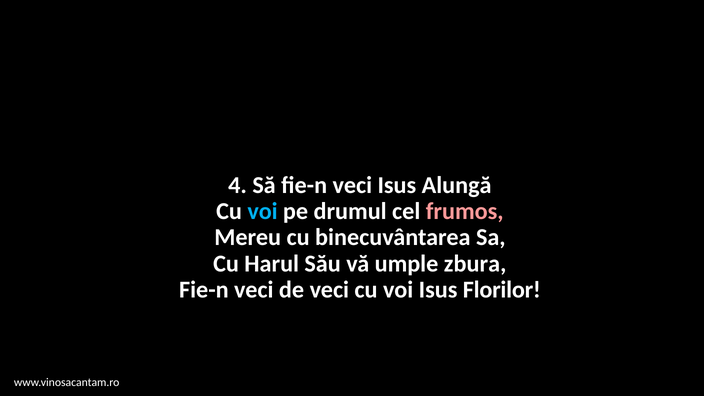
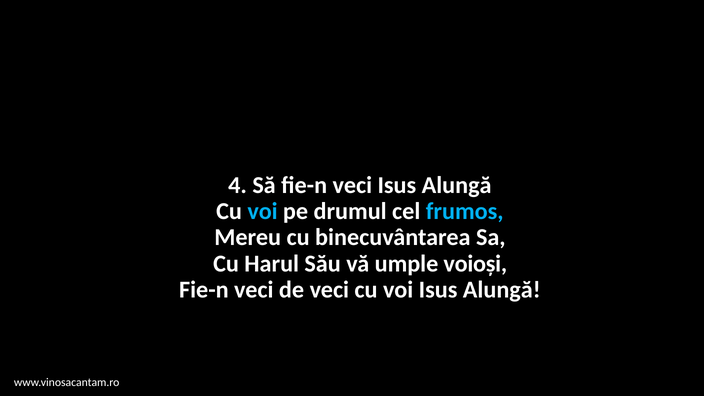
frumos colour: pink -> light blue (465, 211)
zbura: zbura -> voioși (475, 264)
voi Isus Florilor: Florilor -> Alungă (502, 290)
